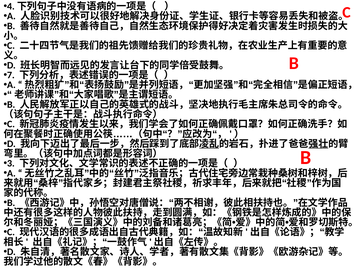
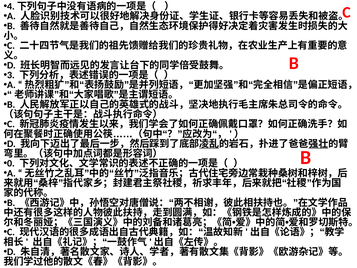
7: 7 -> 3 (11, 75)
3: 3 -> 0 (11, 163)
